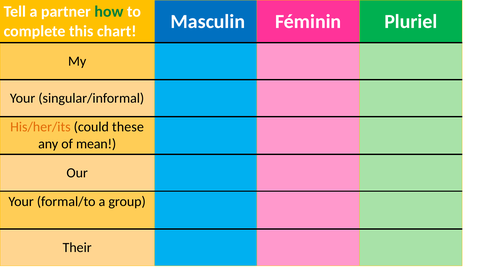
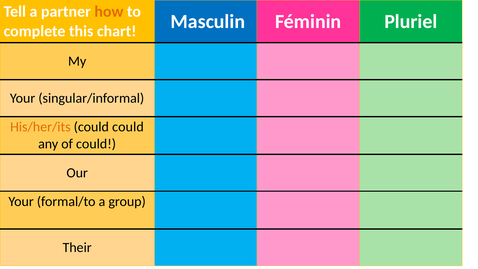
how colour: green -> orange (109, 12)
could these: these -> could (128, 127)
of mean: mean -> could (96, 144)
